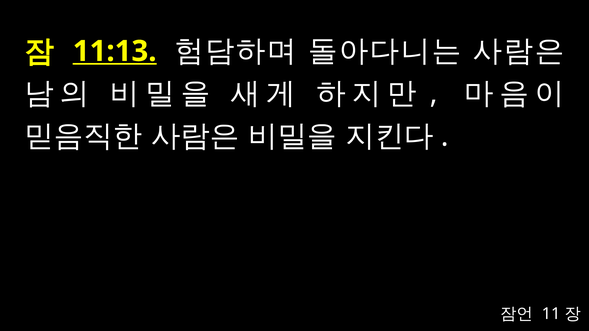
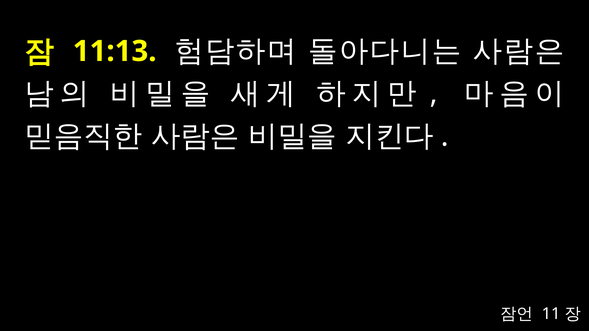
11:13 underline: present -> none (115, 51)
